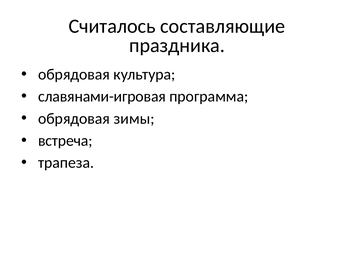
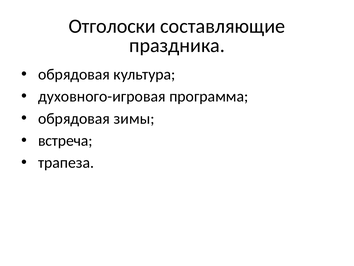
Считалось: Считалось -> Отголоски (112, 26)
славянами-игровая: славянами-игровая -> духовного-игровая (102, 96)
